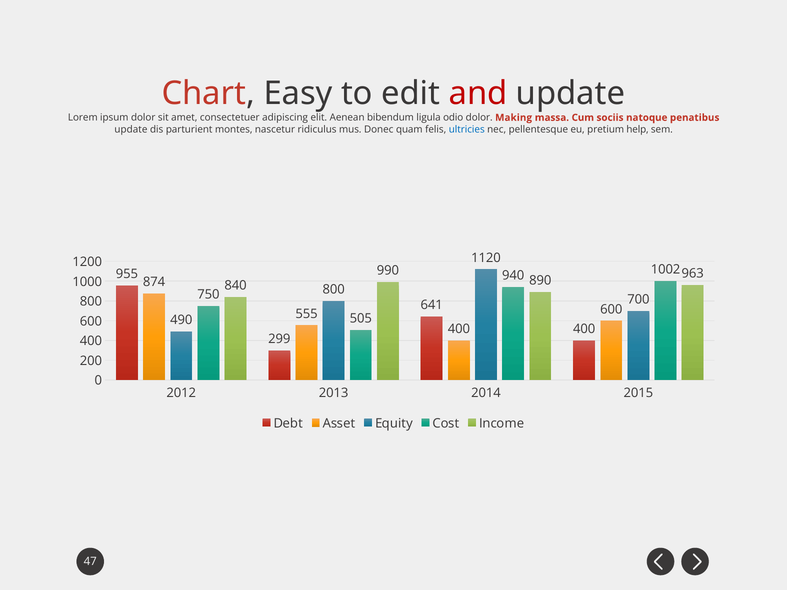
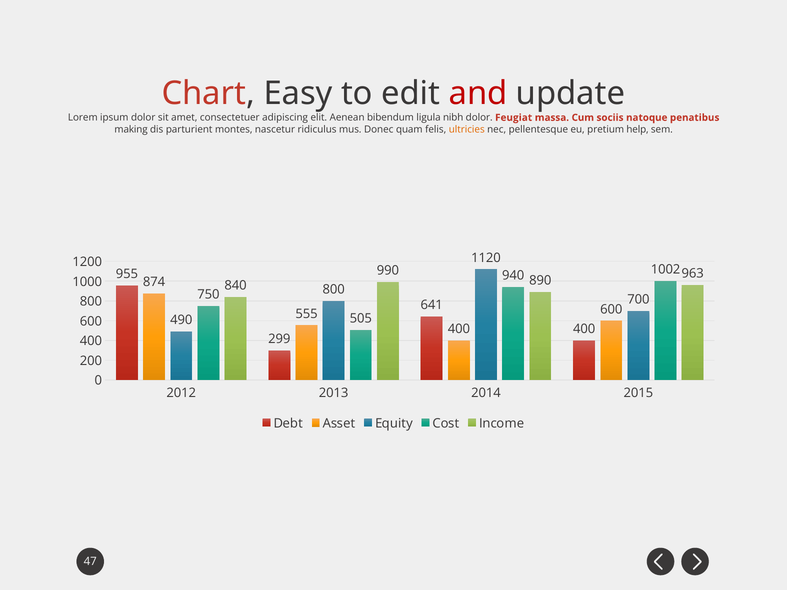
odio: odio -> nibh (453, 118)
Making: Making -> Feugiat (514, 118)
update: update -> making (131, 129)
ultricies colour: blue -> orange (467, 129)
